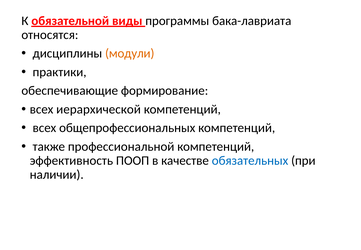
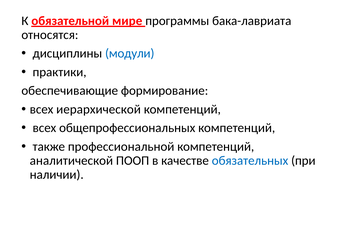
виды: виды -> мире (127, 21)
модули colour: orange -> blue (130, 53)
эффективность: эффективность -> аналитической (71, 160)
